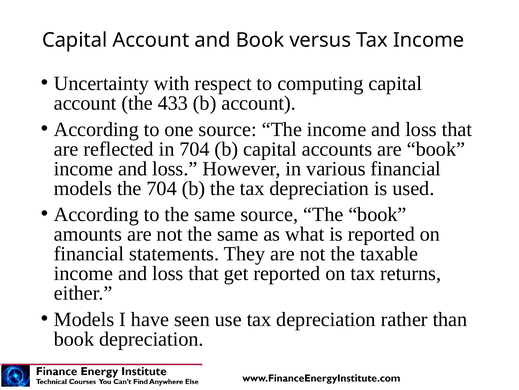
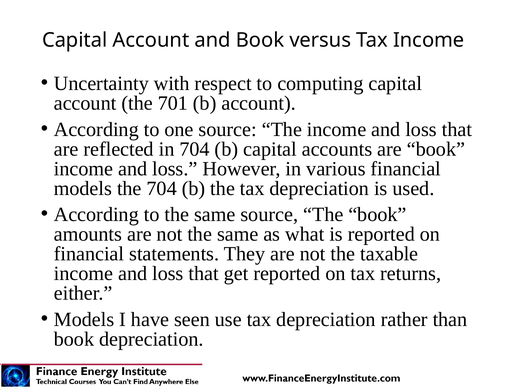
433: 433 -> 701 (173, 103)
